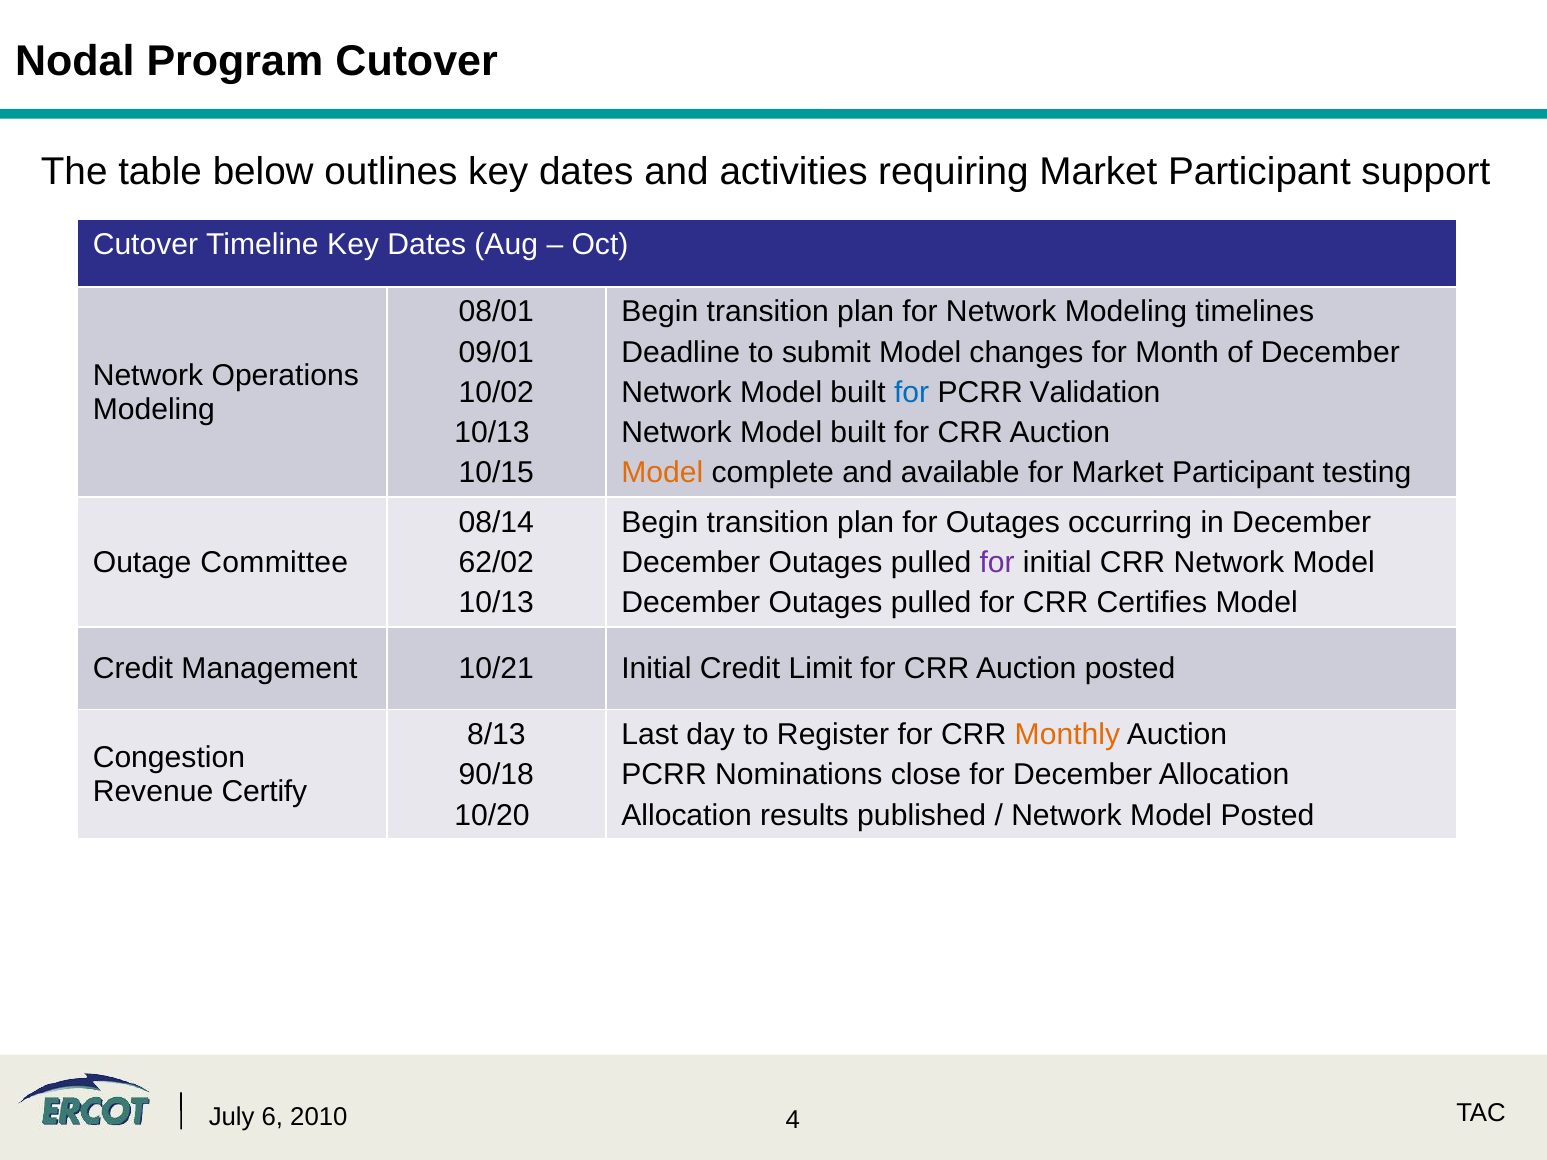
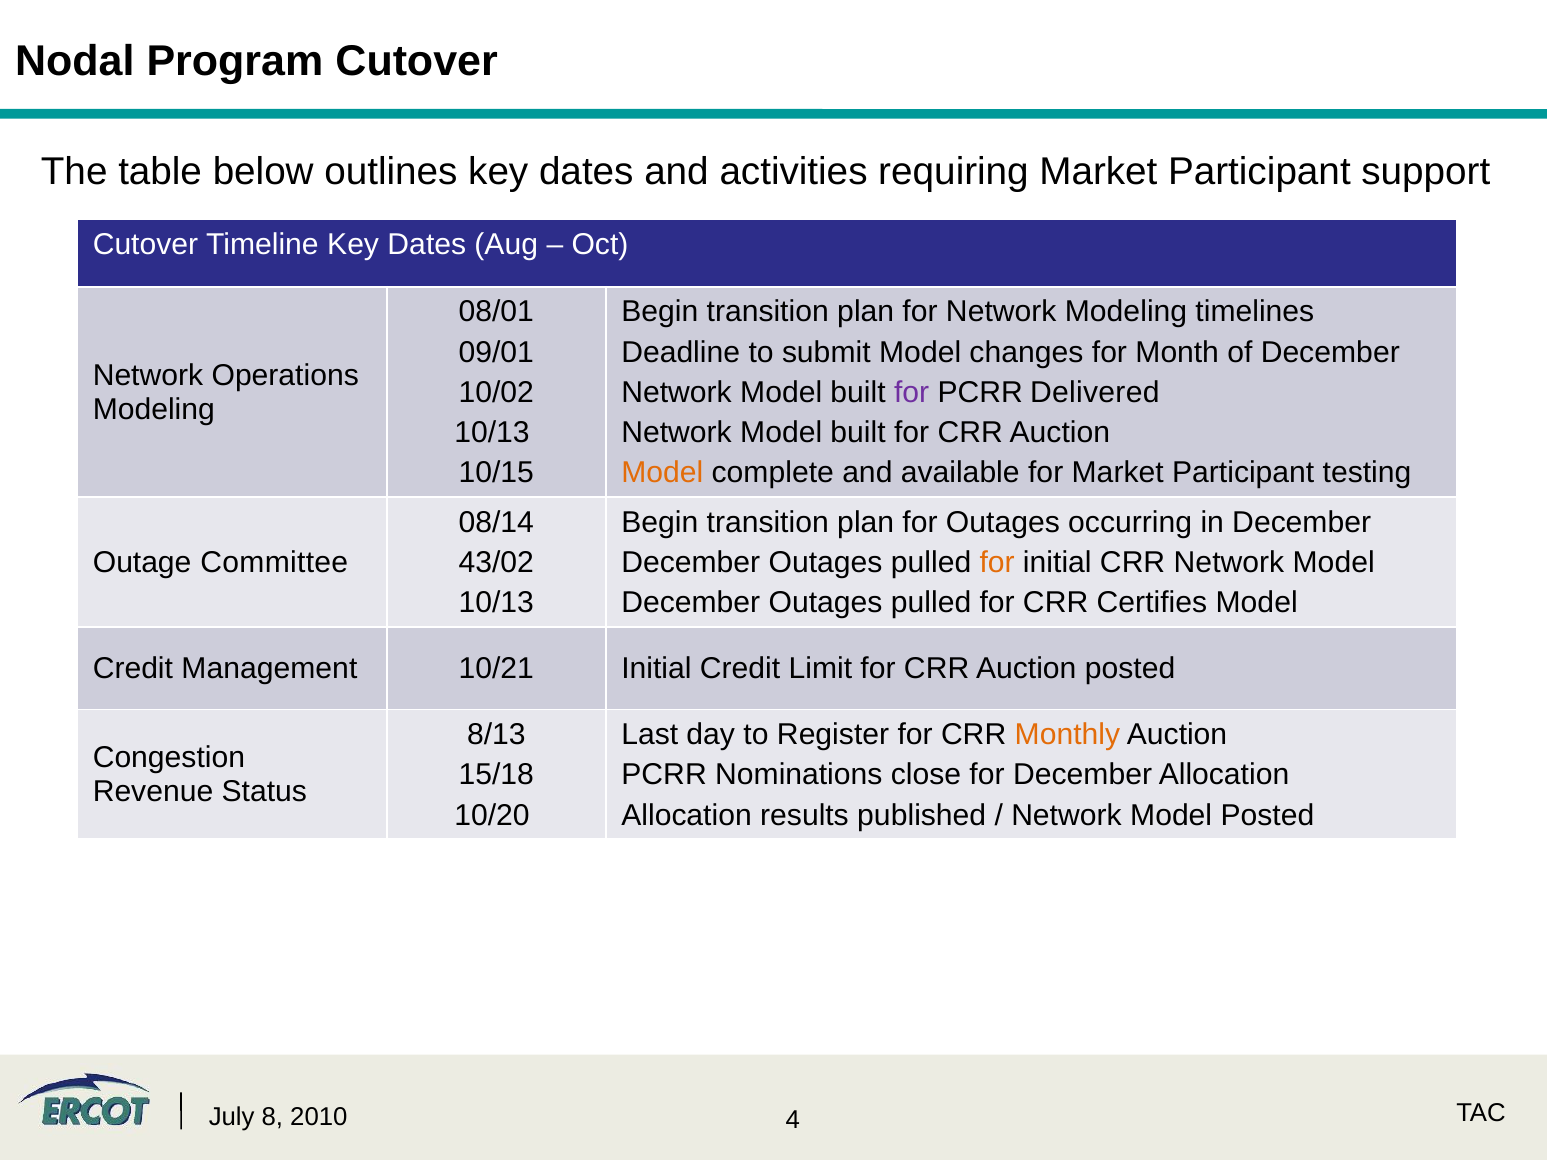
for colour: blue -> purple (912, 393)
Validation: Validation -> Delivered (1095, 393)
62/02: 62/02 -> 43/02 (496, 563)
for colour: purple -> orange (997, 563)
90/18: 90/18 -> 15/18 (496, 775)
Certify: Certify -> Status (264, 792)
6: 6 -> 8 (272, 1118)
